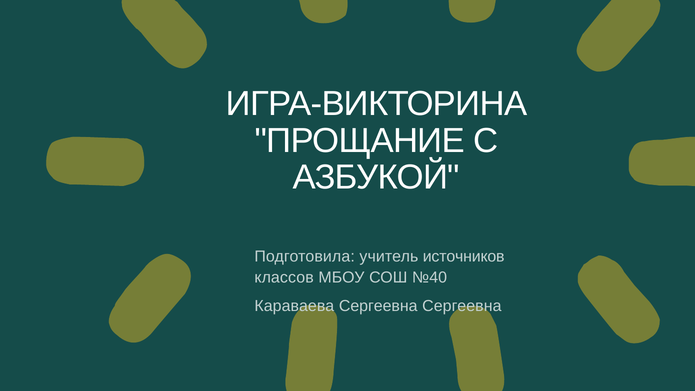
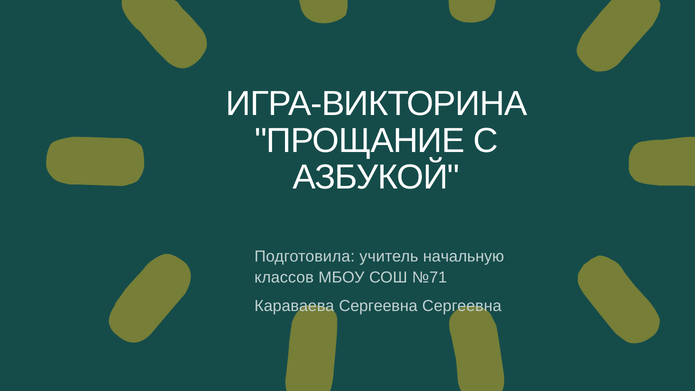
источников: источников -> начальную (464, 257)
№40: №40 -> №71 (430, 278)
